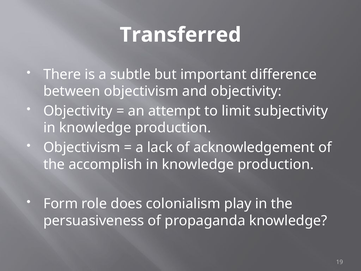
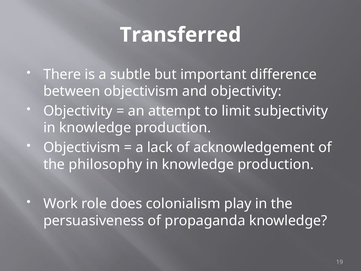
accomplish: accomplish -> philosophy (105, 164)
Form: Form -> Work (61, 204)
